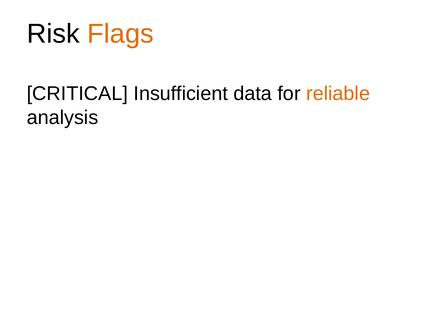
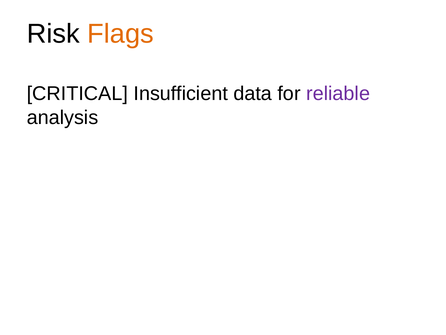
reliable colour: orange -> purple (338, 94)
